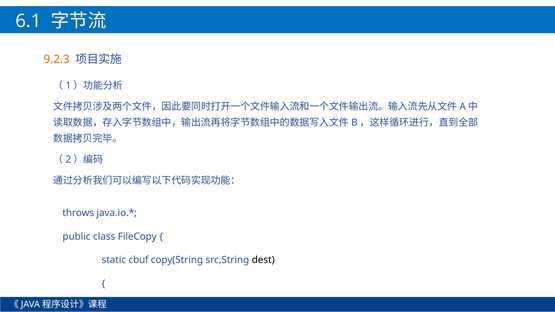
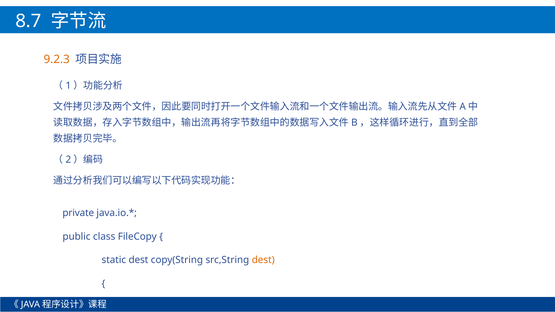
6.1: 6.1 -> 8.7 (28, 21)
throws: throws -> private (78, 213)
static cbuf: cbuf -> dest (138, 260)
dest colour: black -> orange (263, 260)
